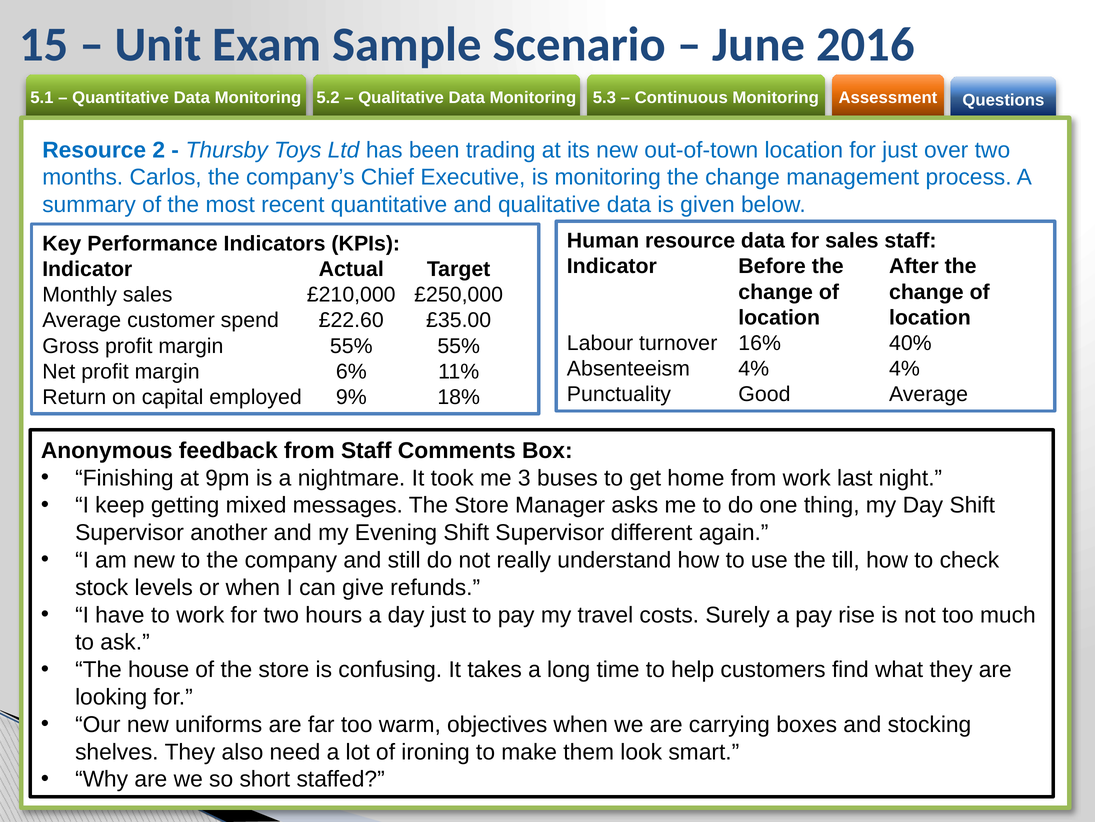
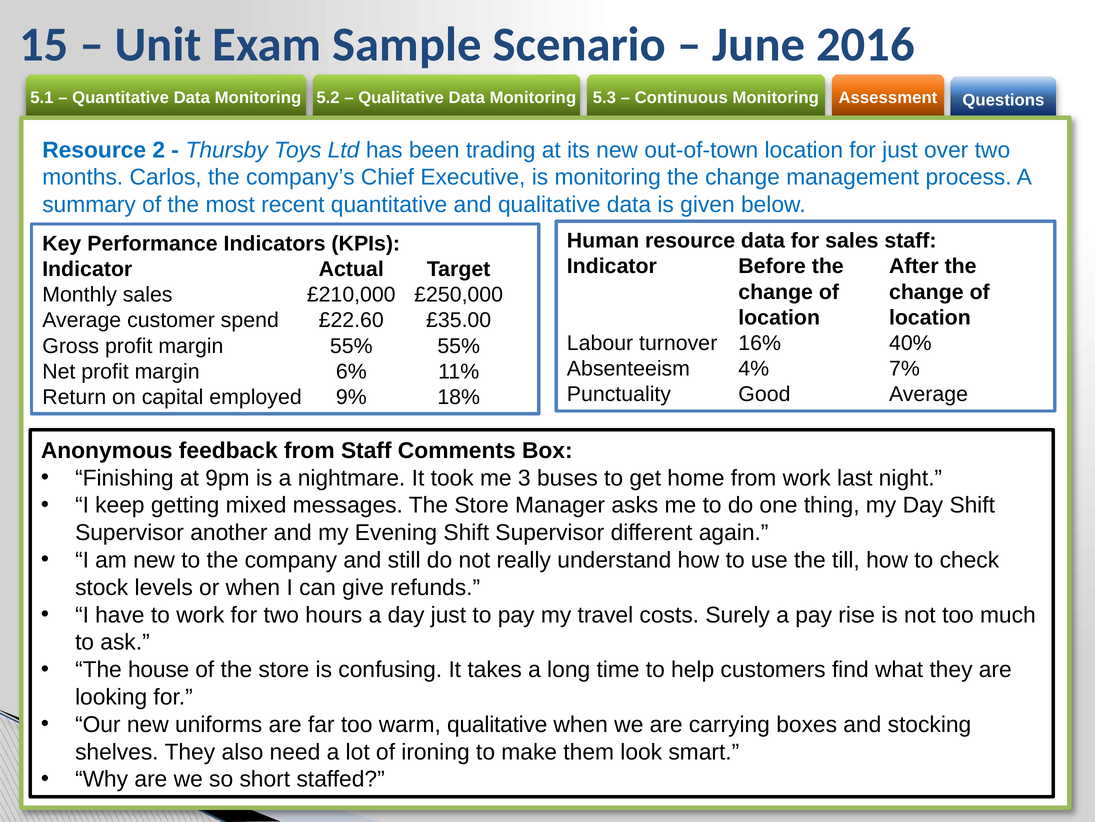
4% 4%: 4% -> 7% (904, 368)
warm objectives: objectives -> qualitative (497, 724)
